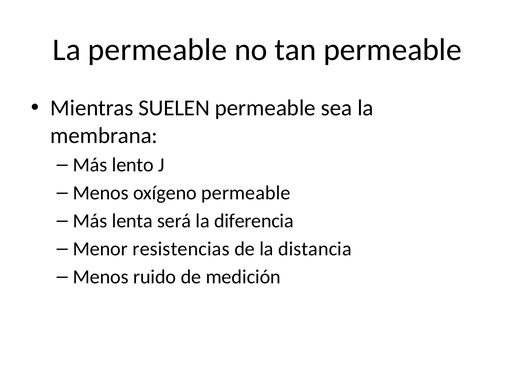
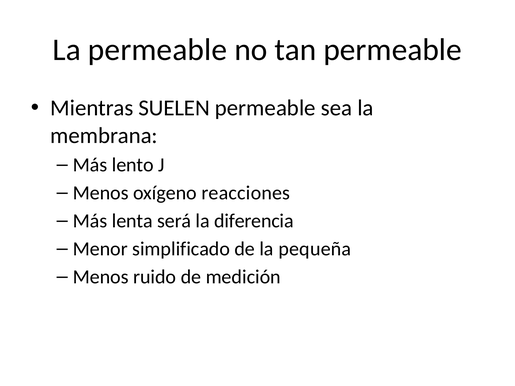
oxígeno permeable: permeable -> reacciones (246, 193)
resistencias: resistencias -> simplificado (181, 249)
distancia: distancia -> pequeña (315, 249)
